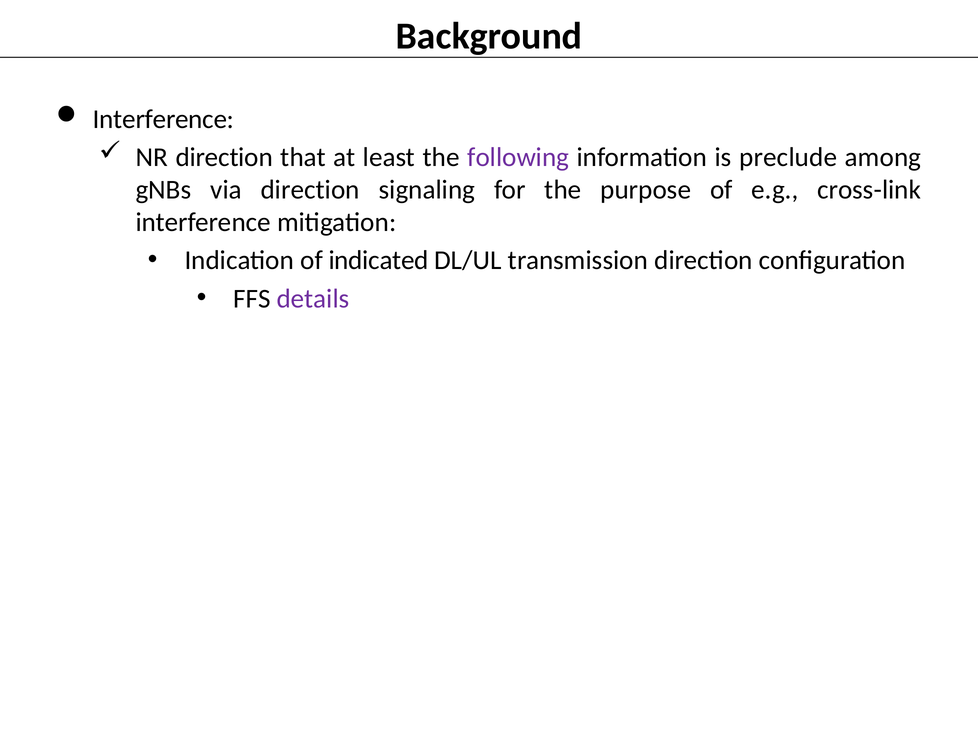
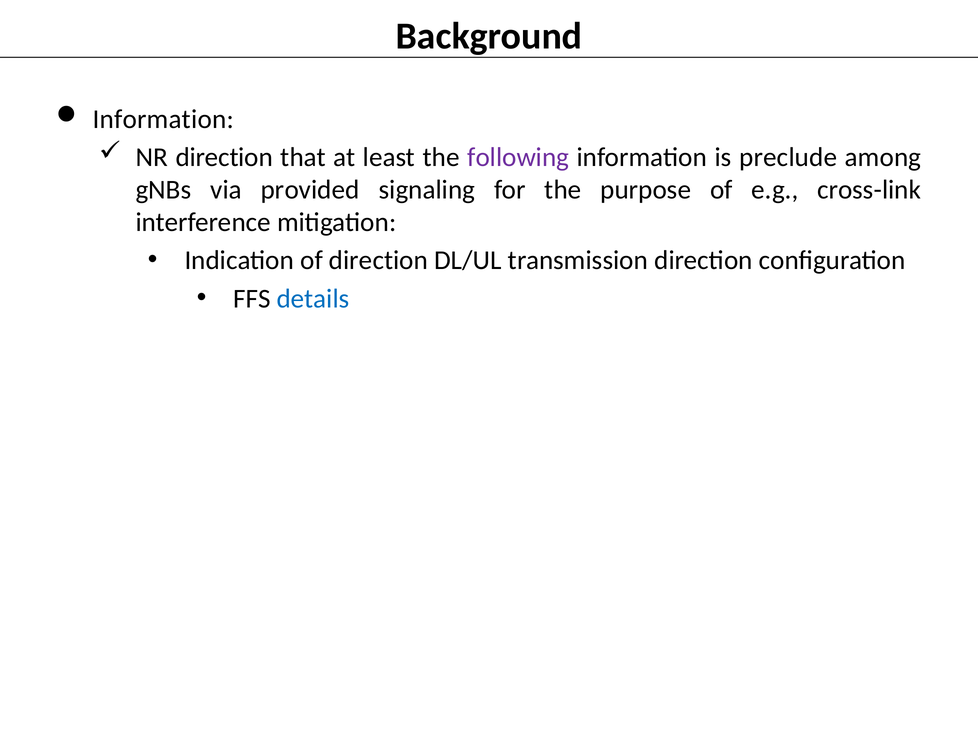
Interference: Interference -> Information (163, 119)
via direction: direction -> provided (310, 190)
of indicated: indicated -> direction (378, 260)
details colour: purple -> blue (313, 298)
